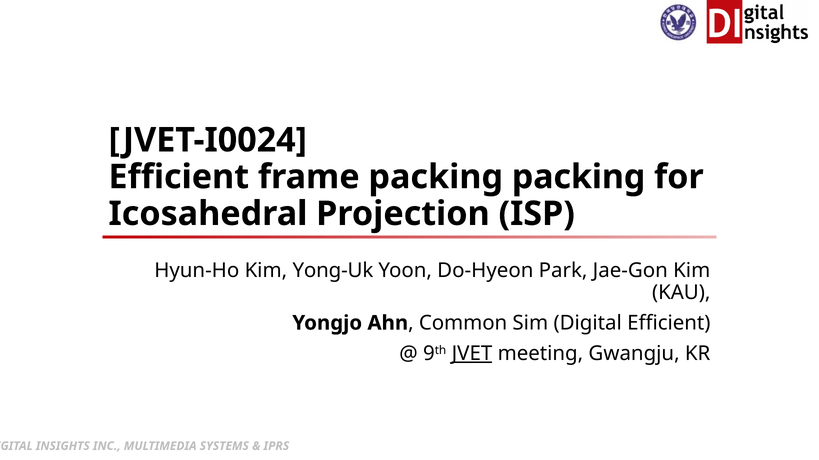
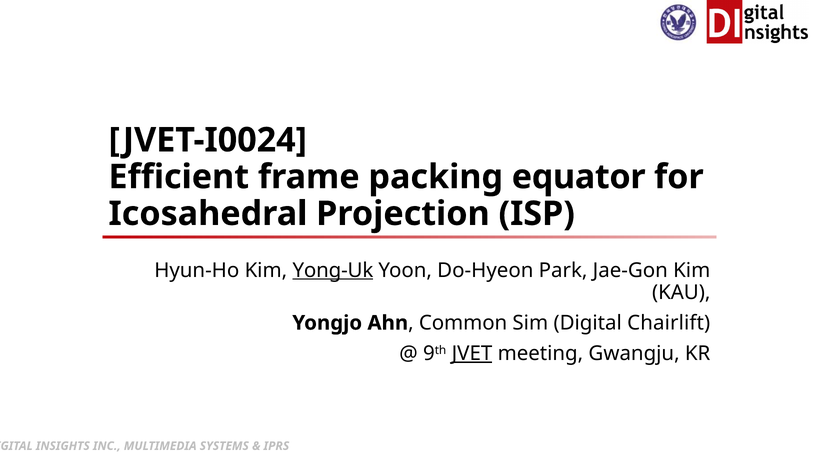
packing packing: packing -> equator (579, 177)
Yong-Uk underline: none -> present (333, 271)
Digital Efficient: Efficient -> Chairlift (669, 323)
